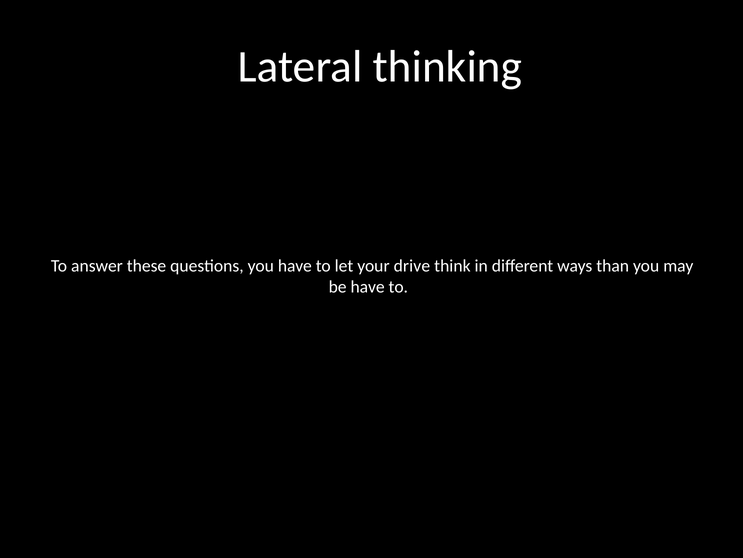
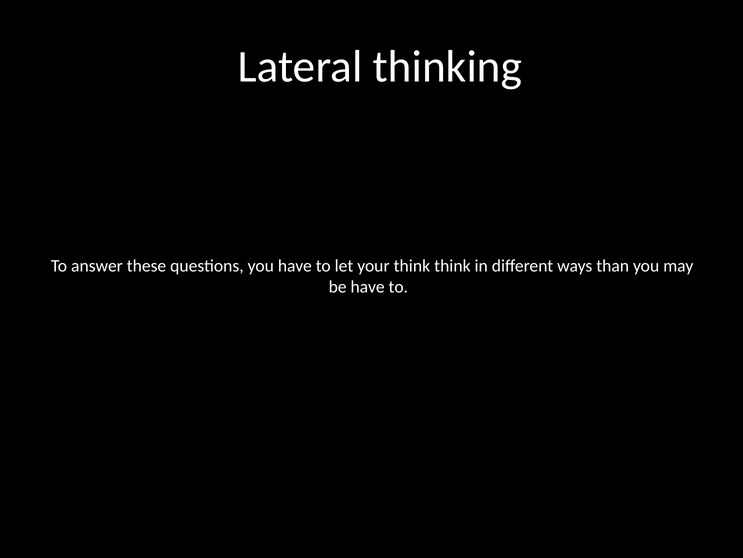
your drive: drive -> think (412, 265)
